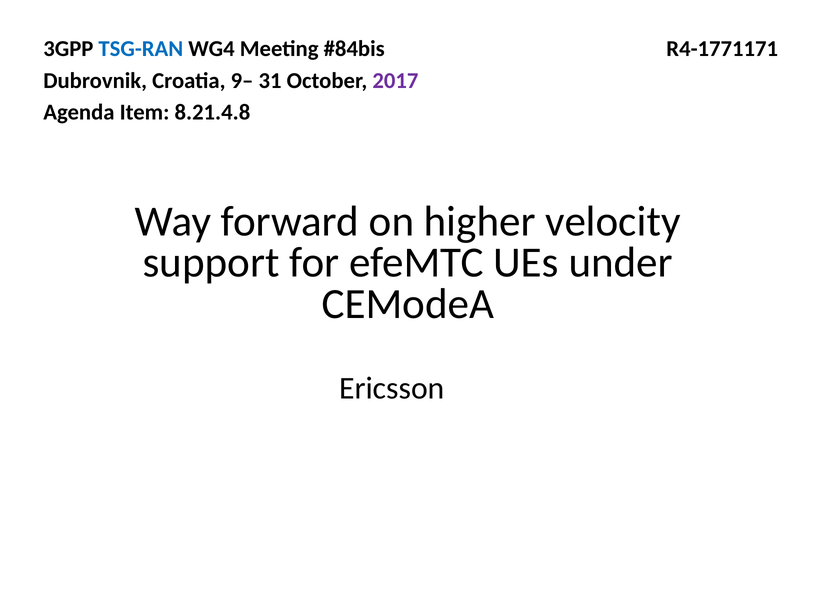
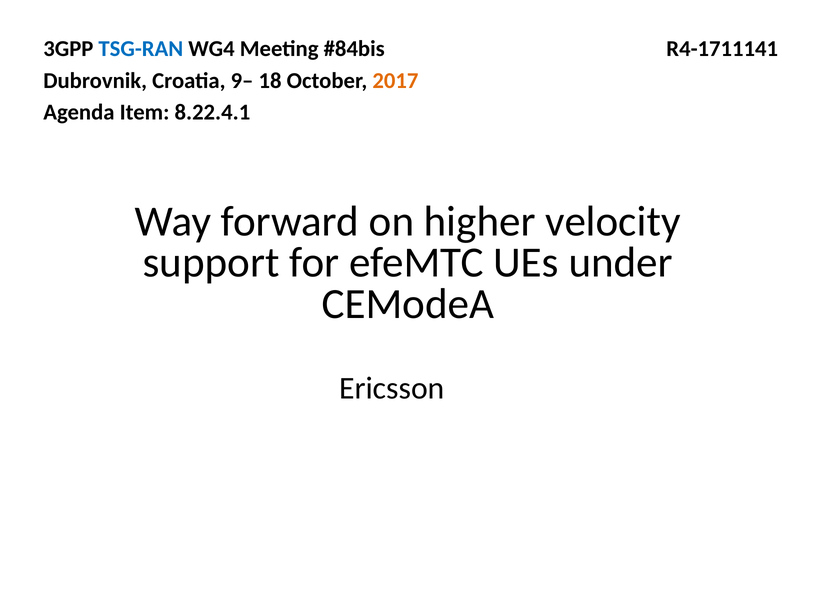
R4-1771171: R4-1771171 -> R4-1711141 (722, 49)
31: 31 -> 18 (270, 81)
2017 colour: purple -> orange (395, 81)
8.21.4.8: 8.21.4.8 -> 8.22.4.1 (212, 112)
